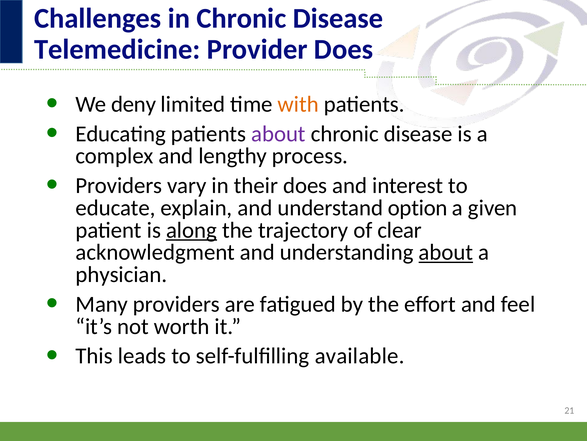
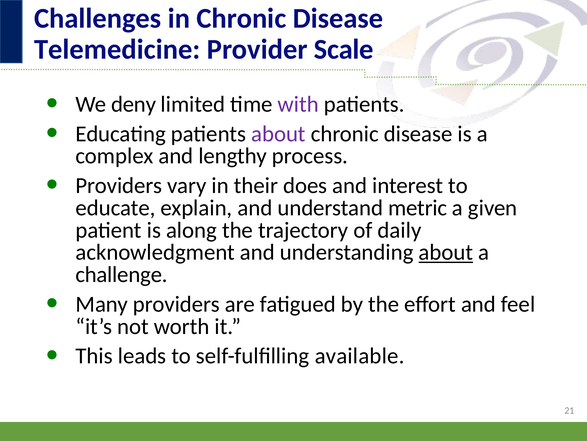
Provider Does: Does -> Scale (344, 49)
with colour: orange -> purple (298, 104)
option: option -> metric (418, 208)
along underline: present -> none (191, 230)
clear: clear -> daily (400, 230)
physician: physician -> challenge (121, 274)
